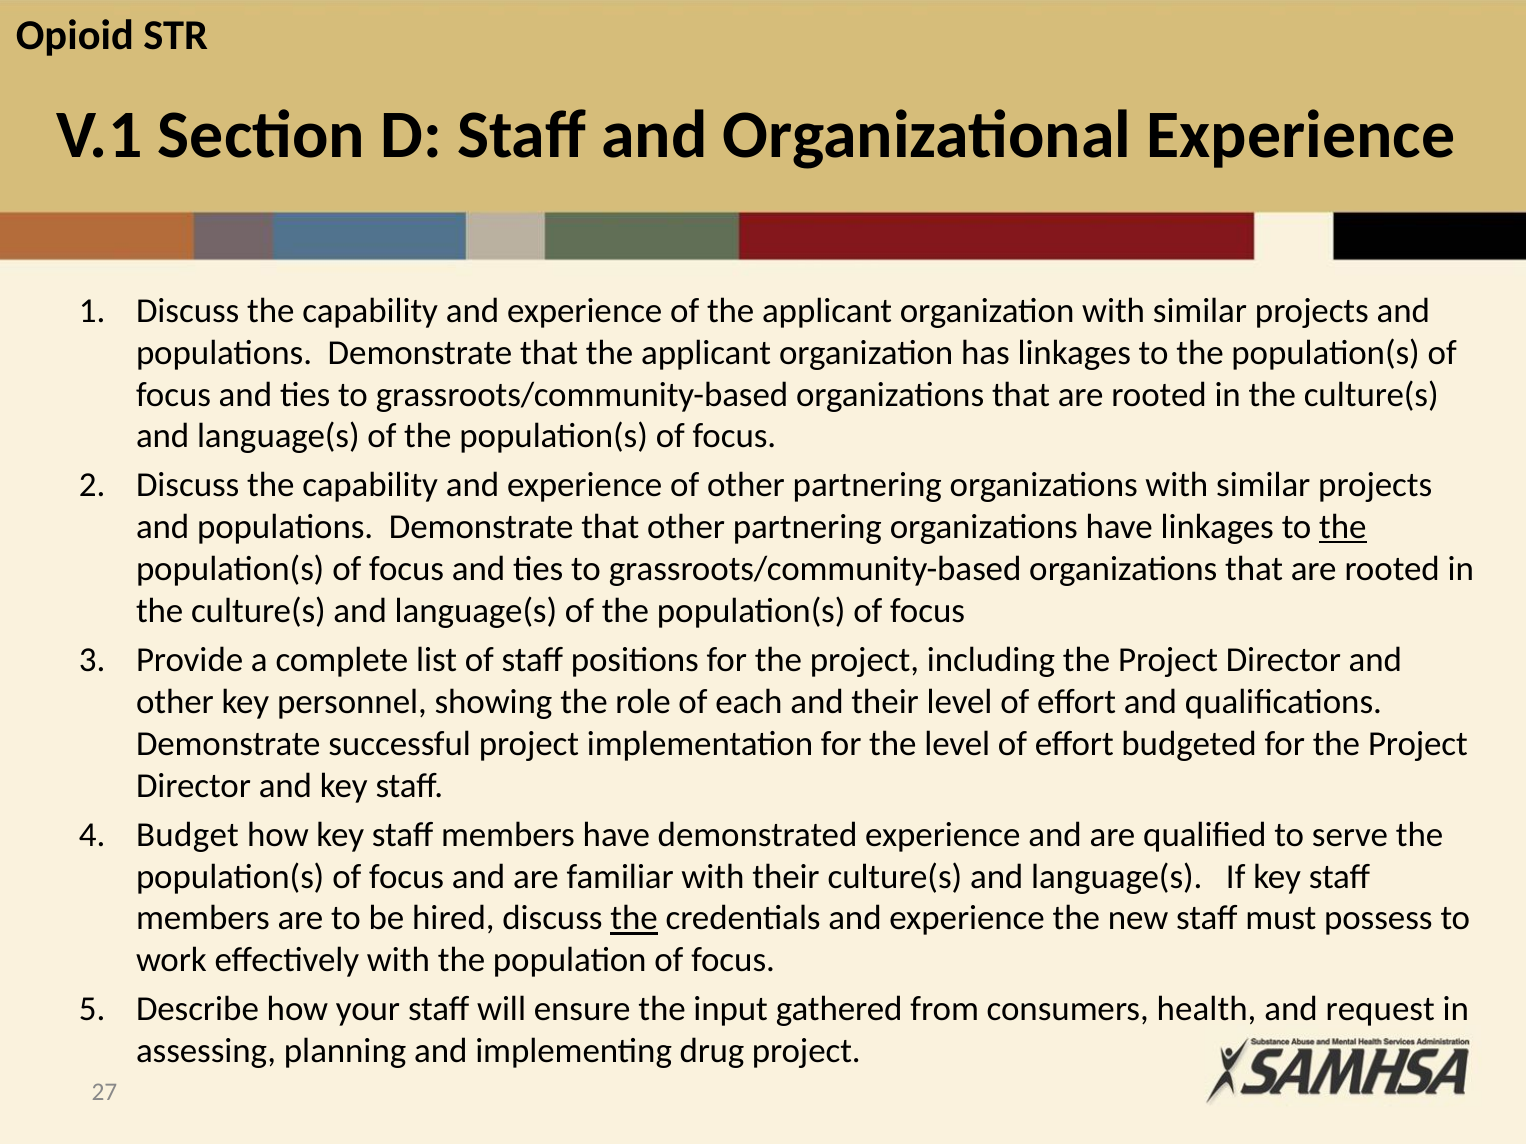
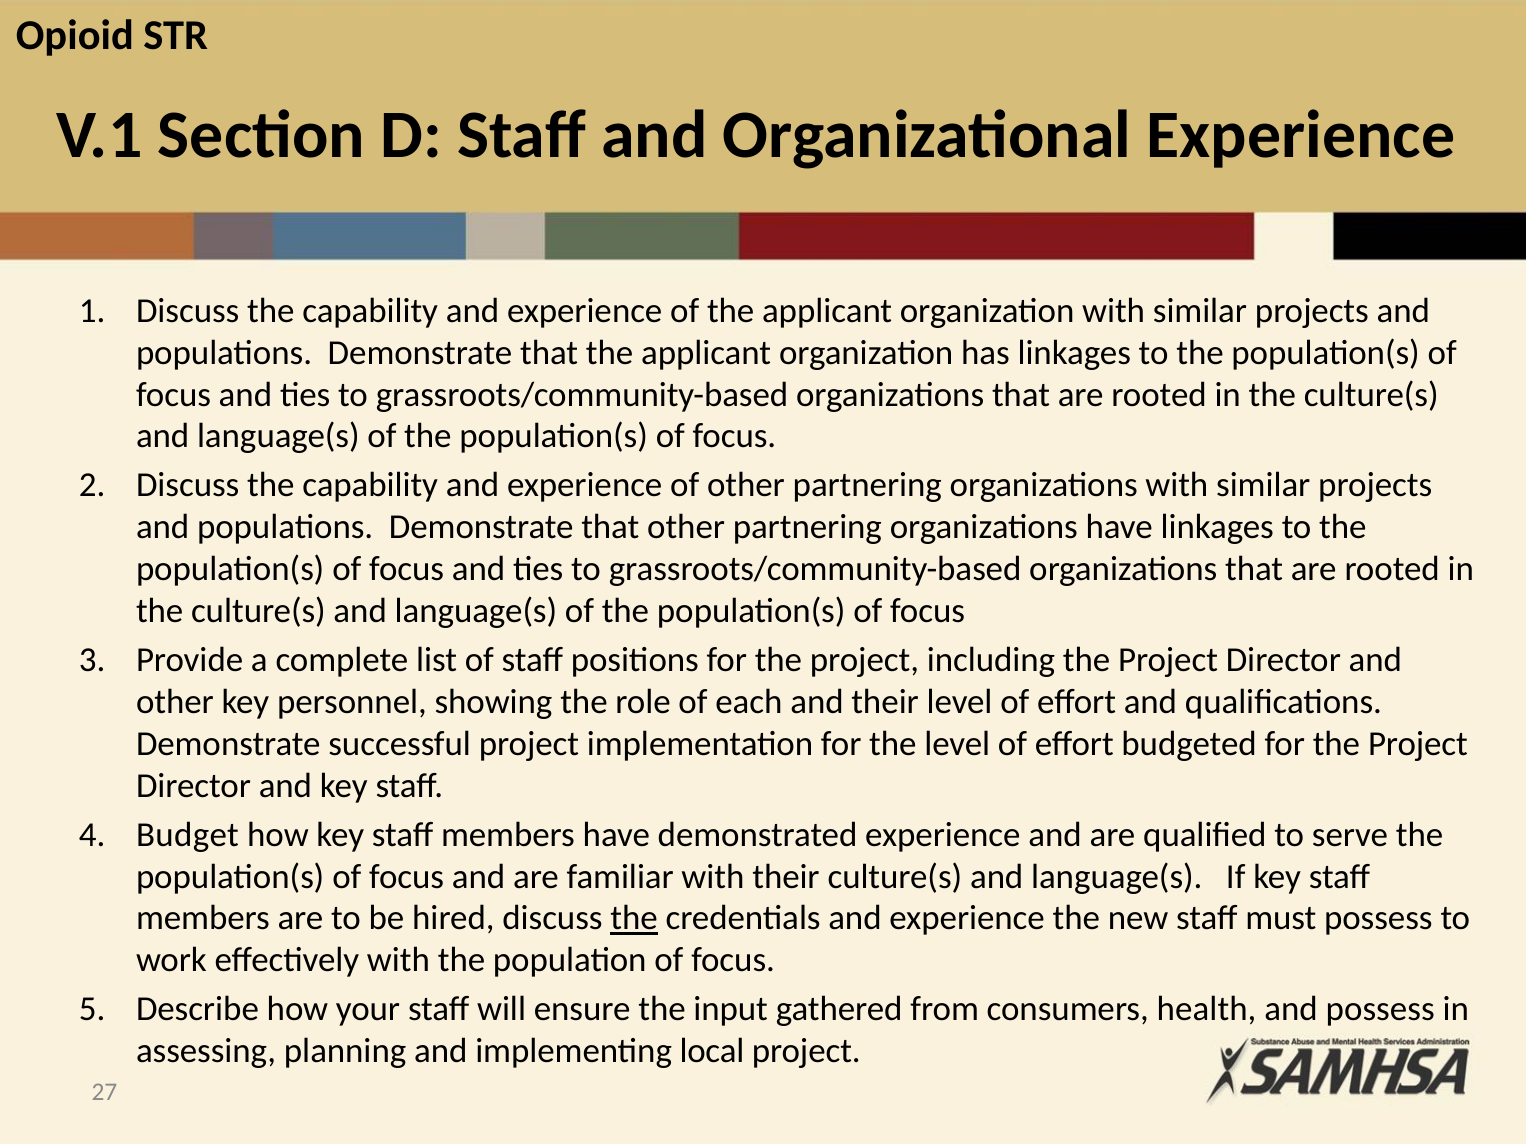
the underline: present -> none (1343, 527)
and request: request -> possess (1380, 1010)
drug: drug -> local (712, 1052)
